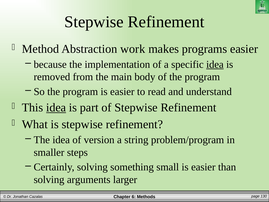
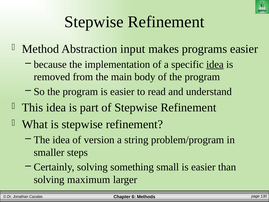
work: work -> input (133, 49)
idea underline: present -> none (56, 107)
arguments: arguments -> maximum (89, 179)
